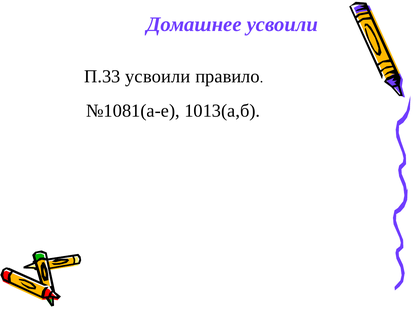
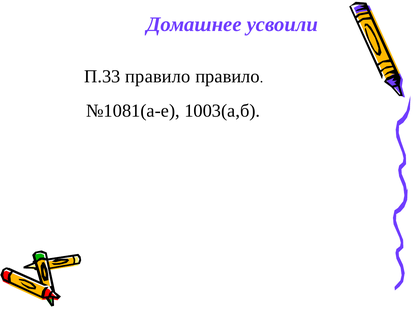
П.33 усвоили: усвоили -> правило (158, 76)
1013(а,б: 1013(а,б -> 1003(а,б (222, 111)
